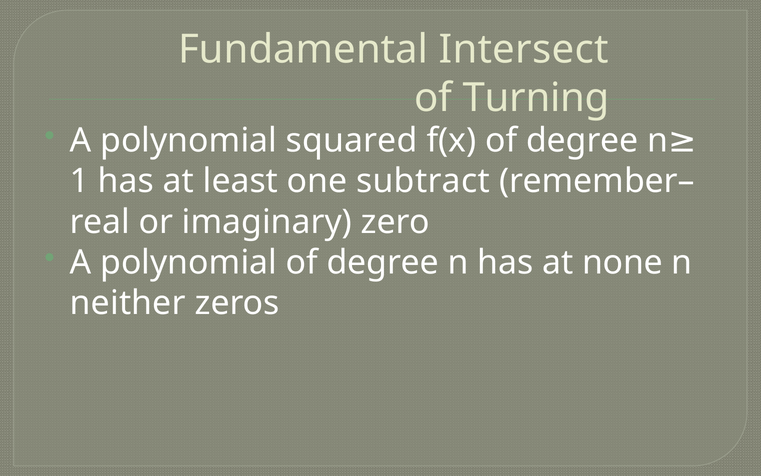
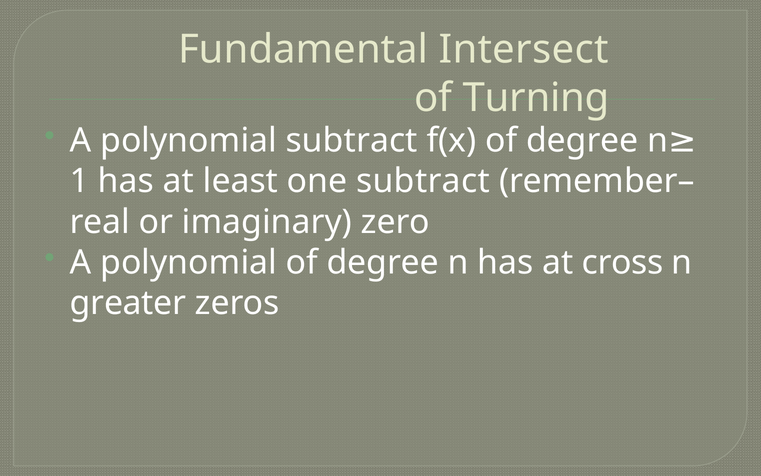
polynomial squared: squared -> subtract (352, 141)
none: none -> cross (623, 262)
neither: neither -> greater (128, 303)
